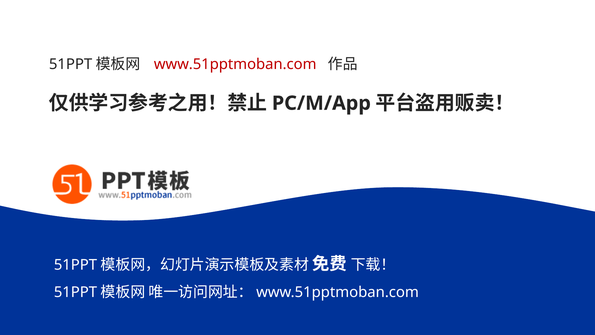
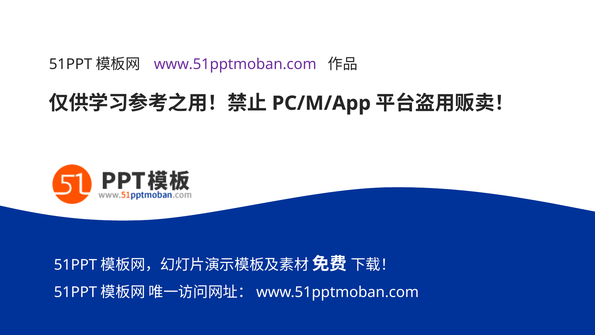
www.51pptmoban.com colour: red -> purple (235, 64)
